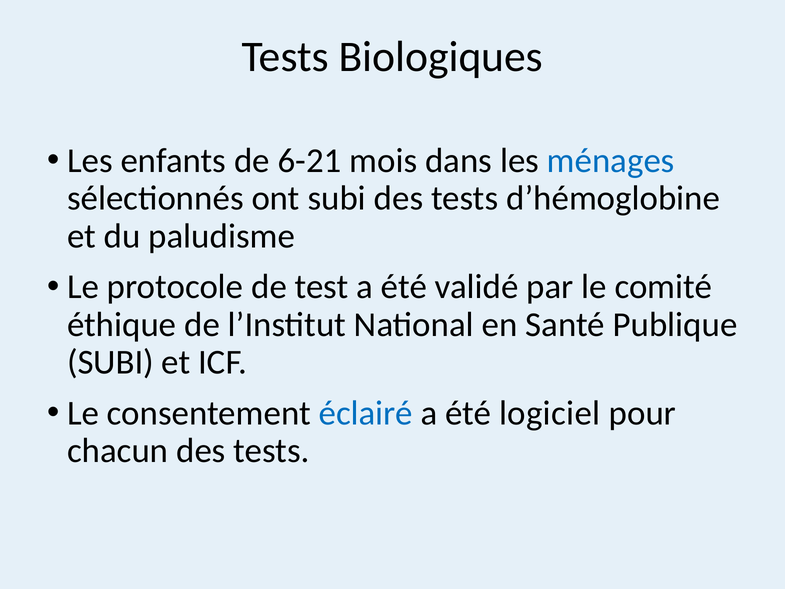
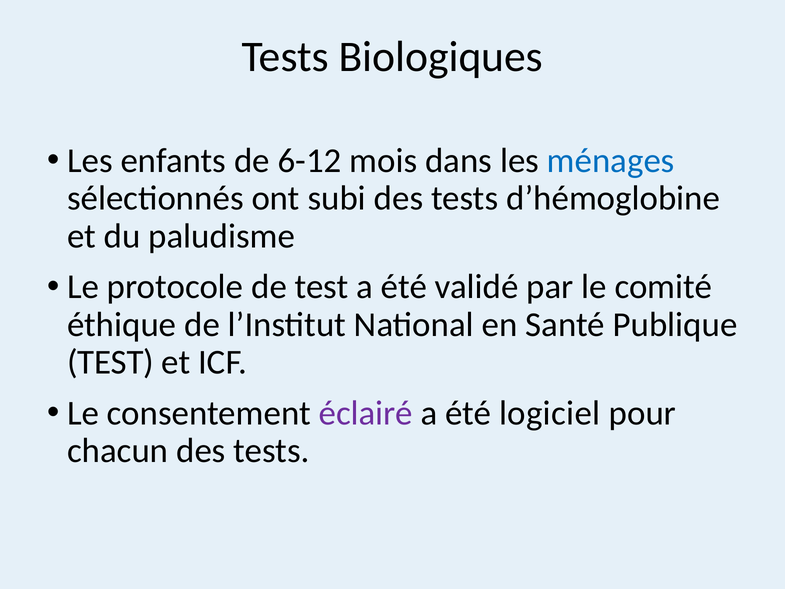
6-21: 6-21 -> 6-12 (310, 161)
SUBI: SUBI -> TEST (110, 362)
éclairé colour: blue -> purple (366, 413)
